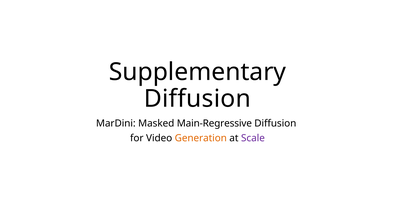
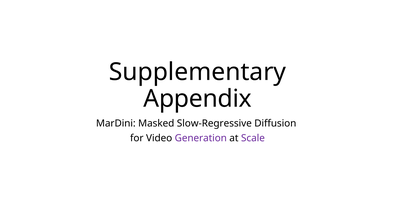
Diffusion: Diffusion -> Appendix (198, 99)
Main-Regressive: Main-Regressive -> Slow-Regressive (214, 123)
Generation colour: orange -> purple (201, 138)
